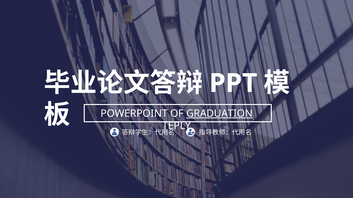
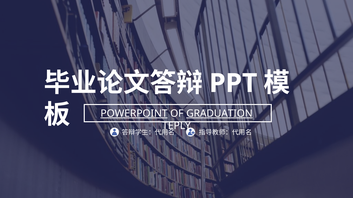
POWERPOINT underline: none -> present (134, 114)
